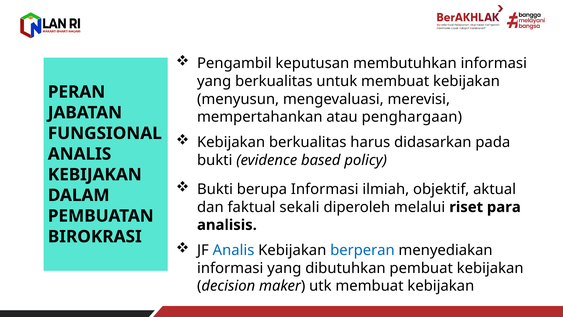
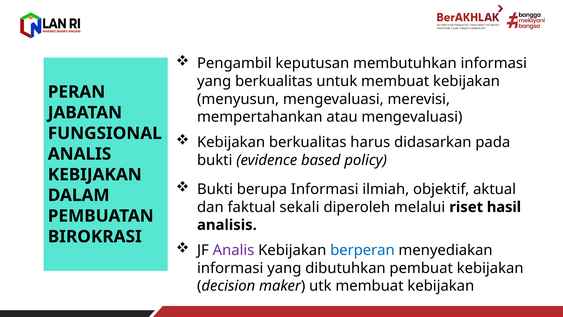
atau penghargaan: penghargaan -> mengevaluasi (412, 117)
para: para -> hasil (504, 207)
Analis colour: blue -> purple (233, 250)
